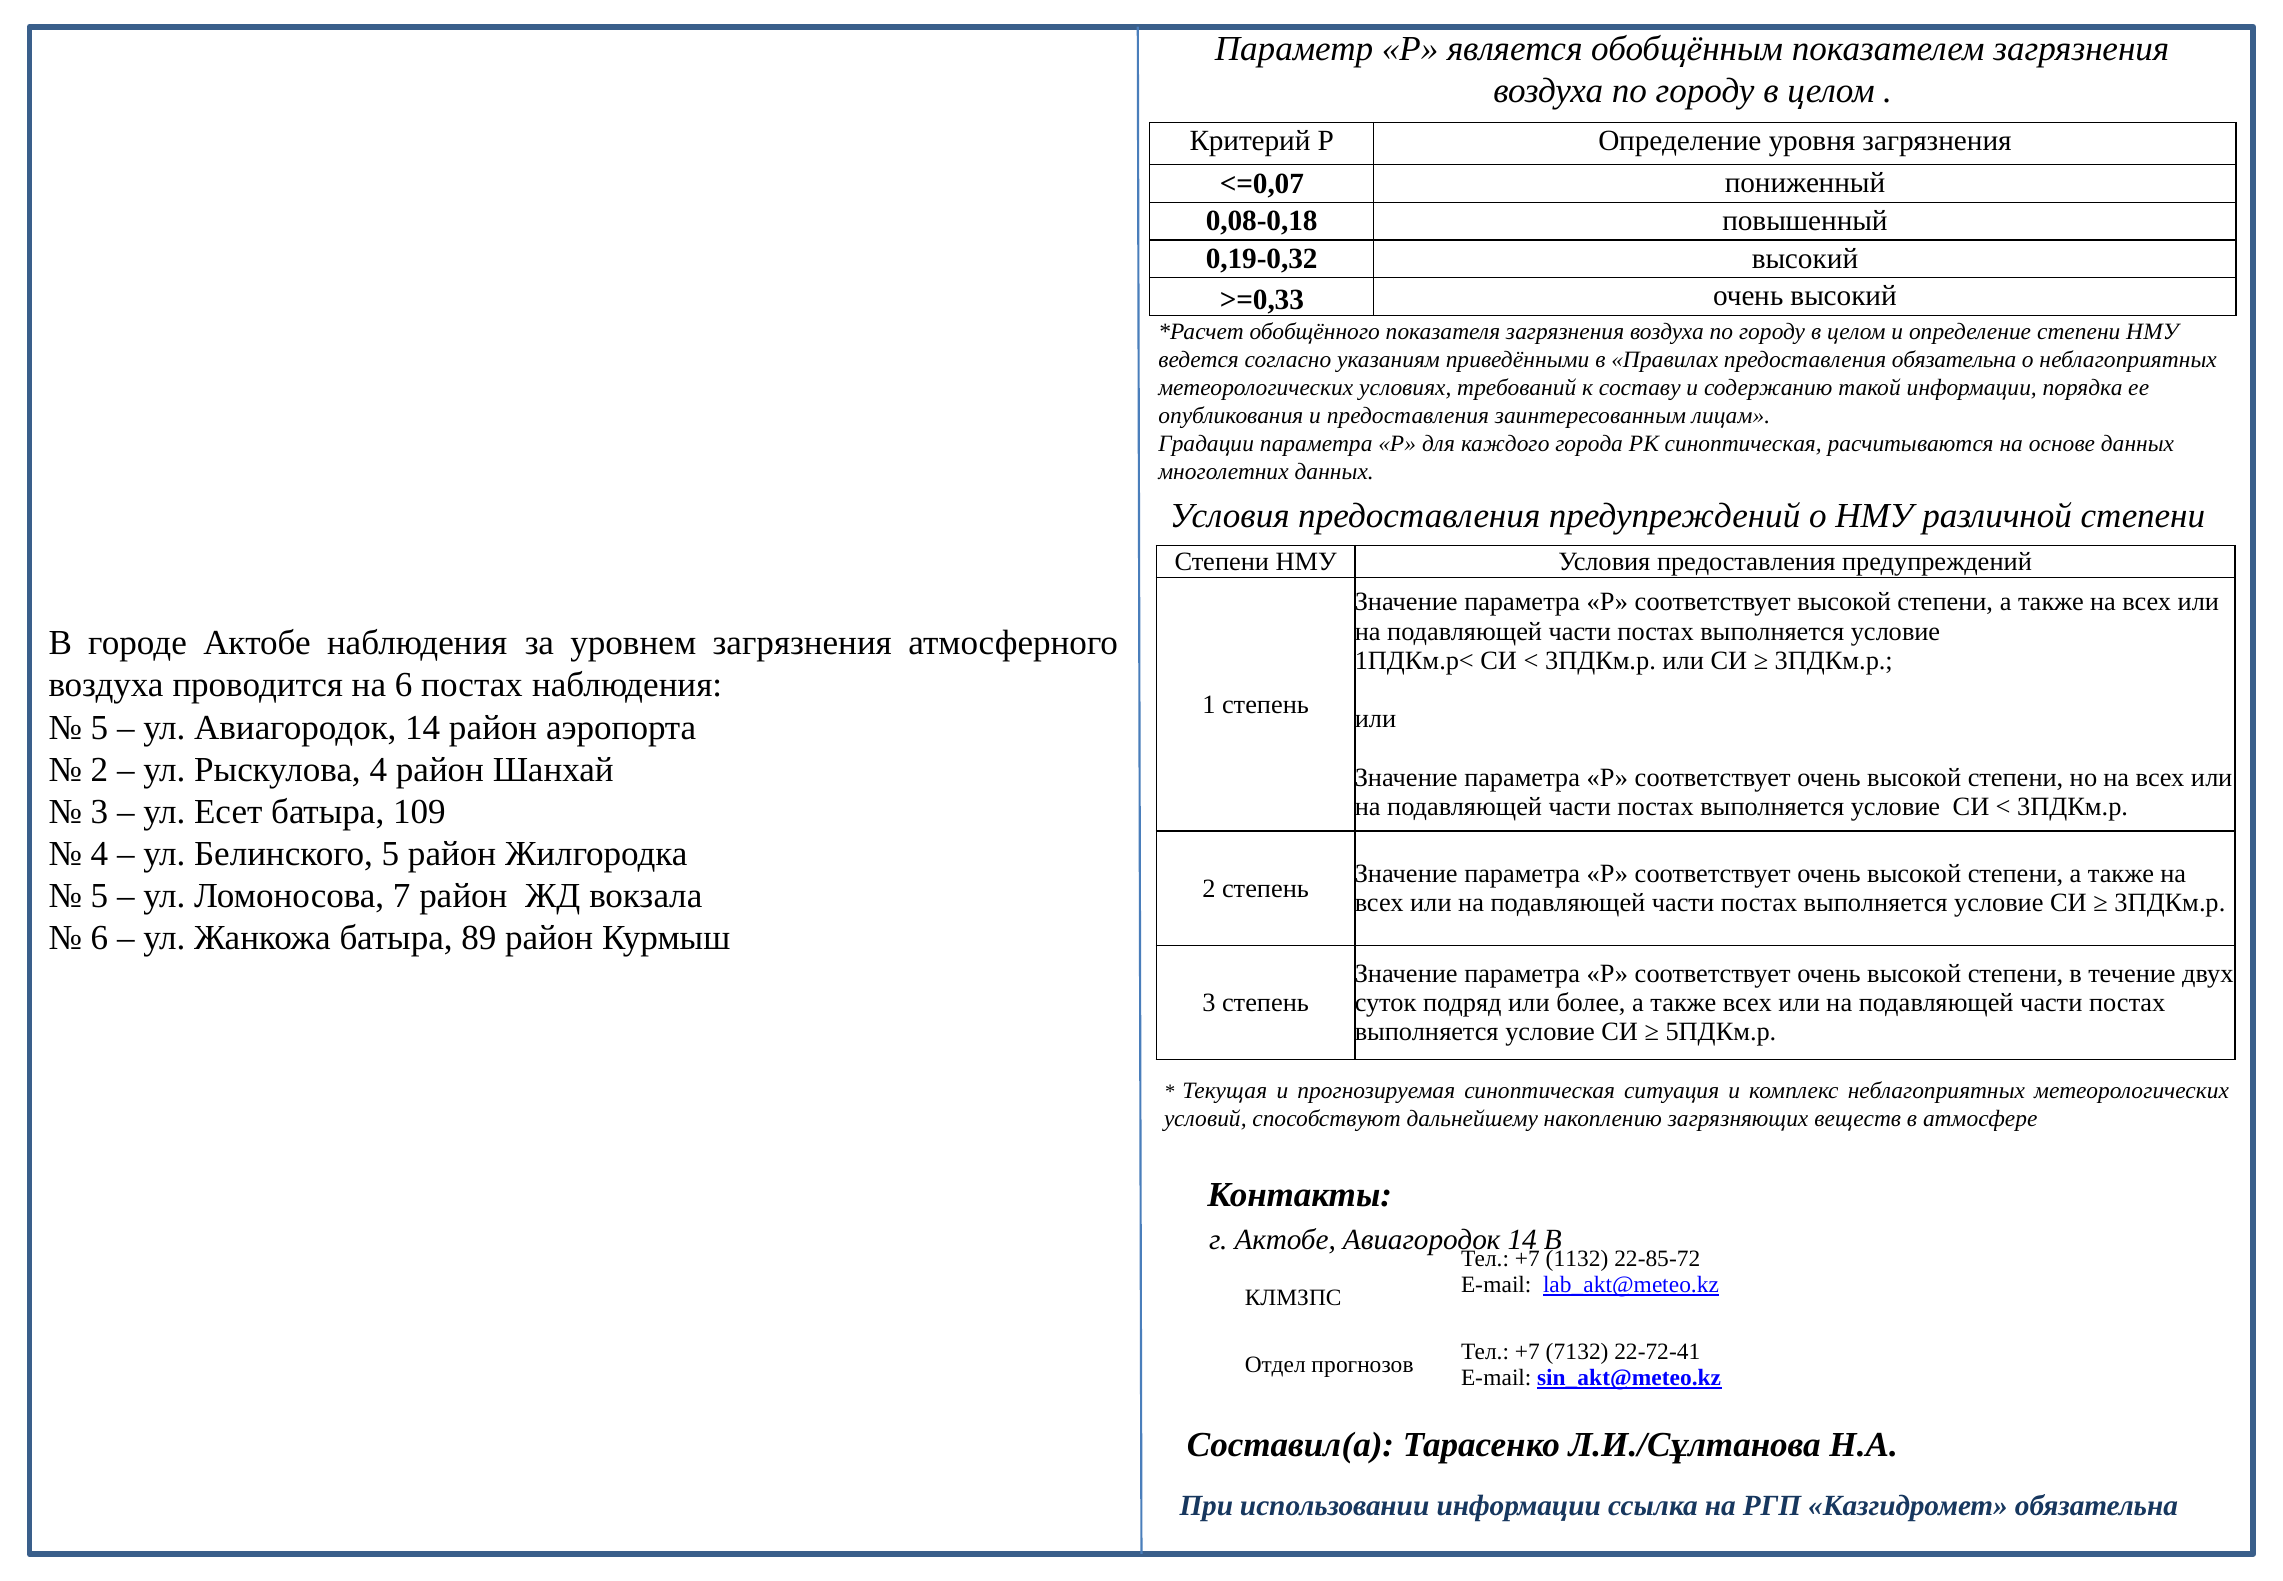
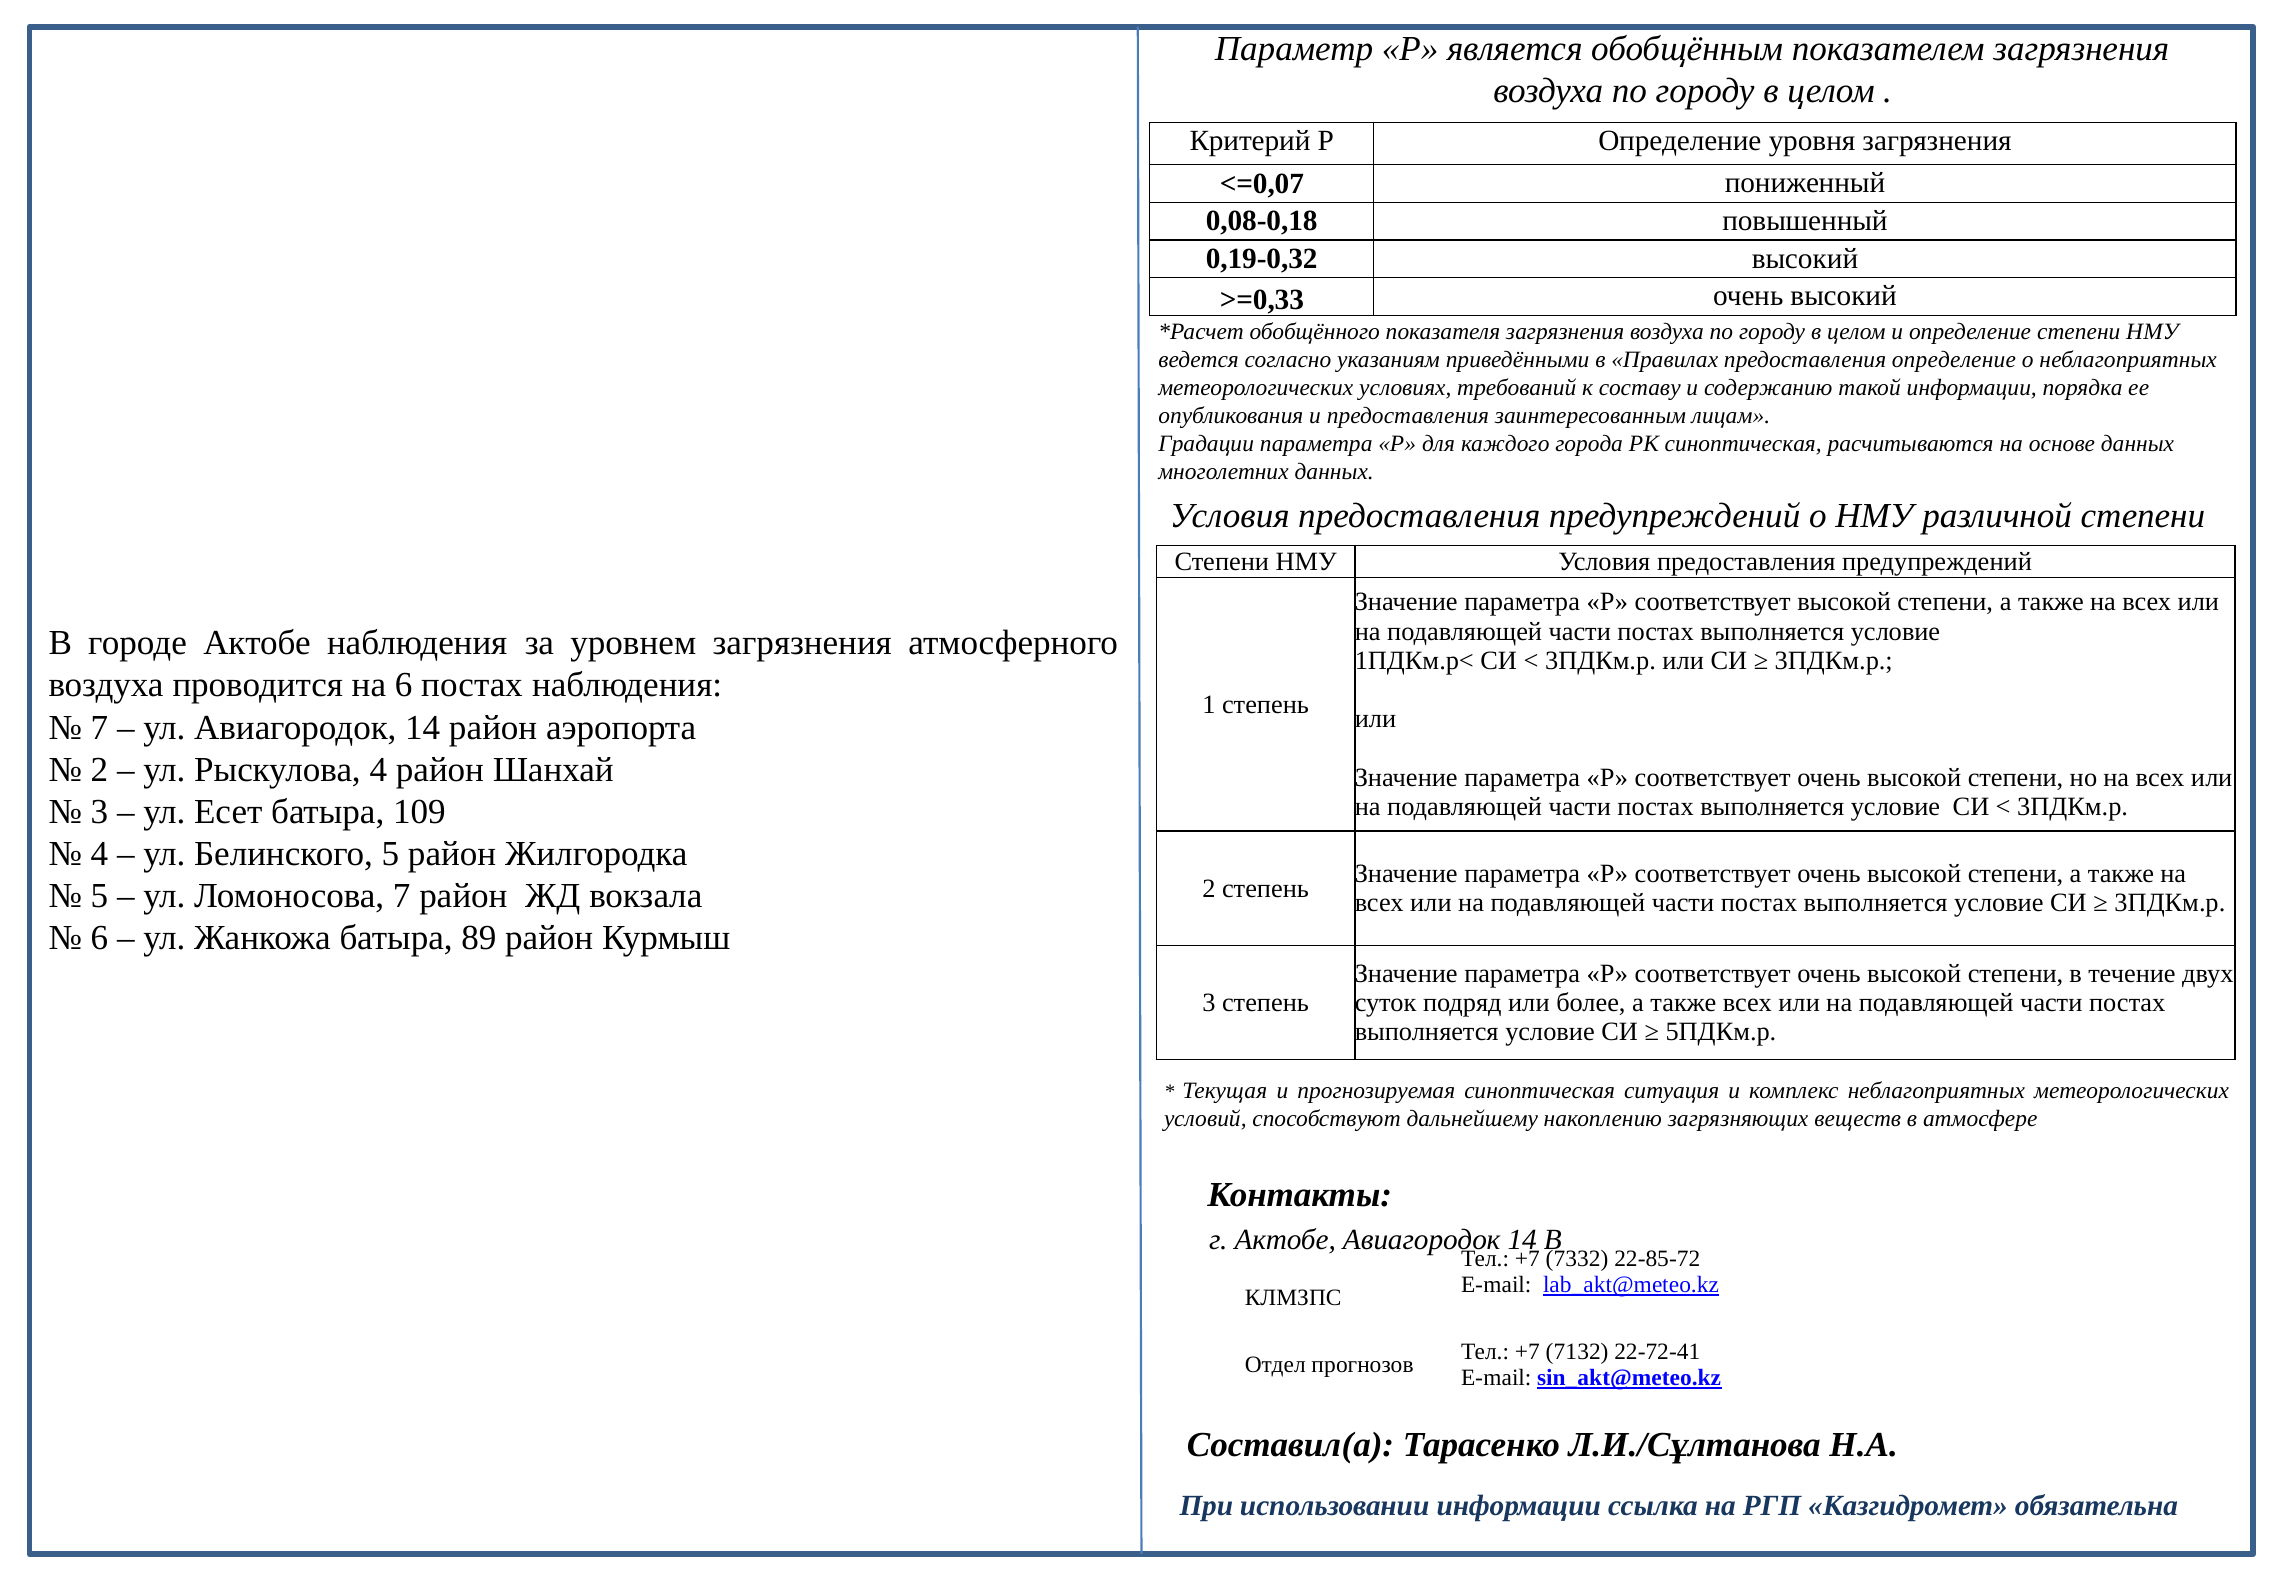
предоставления обязательна: обязательна -> определение (1954, 359)
5: 5 -> 7 (99, 727)
1132: 1132 -> 7332 (1577, 1258)
